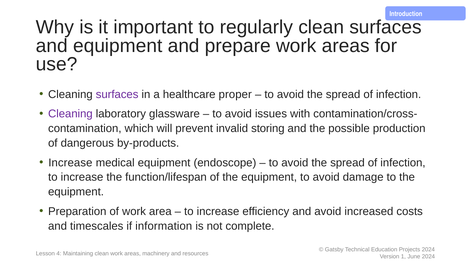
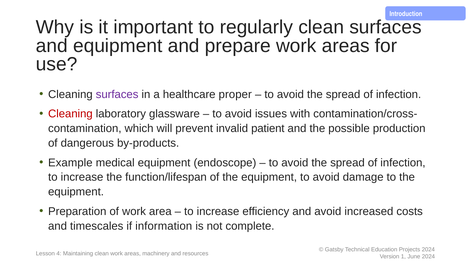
Cleaning colour: purple -> red (70, 114)
storing: storing -> patient (268, 129)
Increase: Increase -> Example (70, 163)
